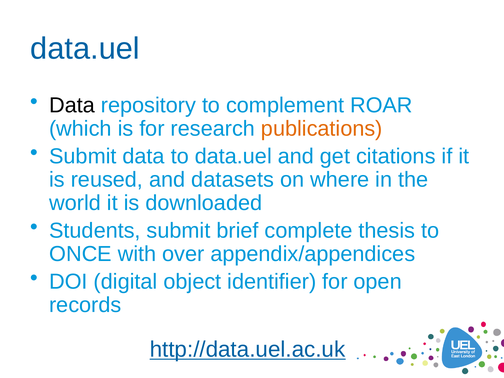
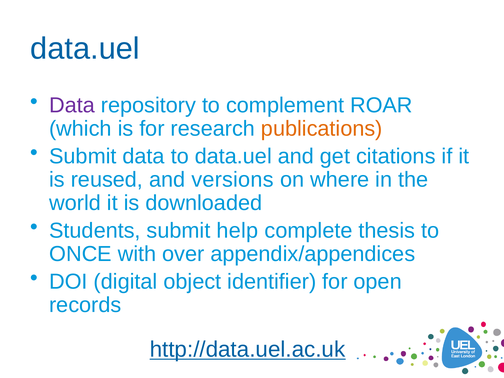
Data colour: black -> purple (72, 105)
datasets: datasets -> versions (233, 180)
brief: brief -> help (237, 231)
